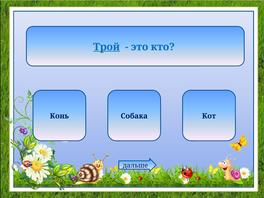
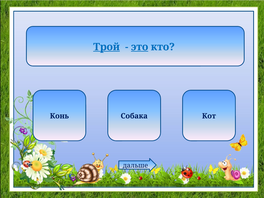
это underline: none -> present (140, 47)
